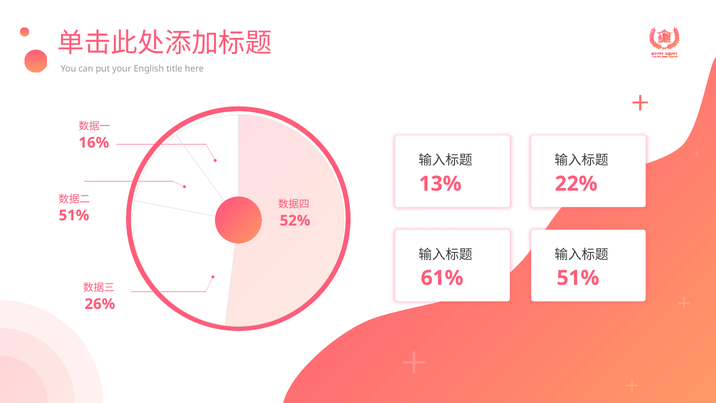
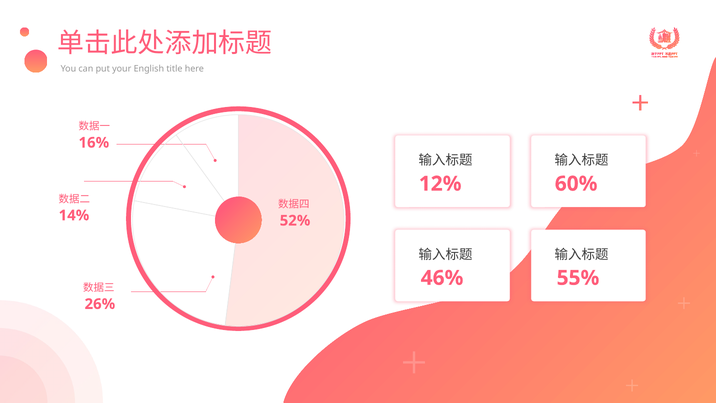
13%: 13% -> 12% (440, 184)
22%: 22% -> 60% (576, 184)
51%: 51% -> 14% (74, 215)
61%: 61% -> 46% (442, 278)
51%: 51% -> 55% (578, 278)
